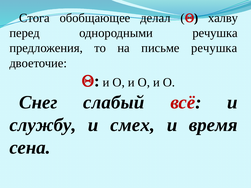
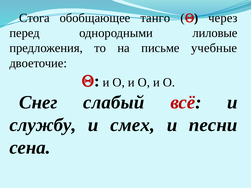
делал: делал -> танго (155, 18)
халву: халву -> через (223, 18)
однородными речушка: речушка -> лиловые (215, 33)
письме речушка: речушка -> учебные (214, 48)
время: время -> песни (213, 125)
